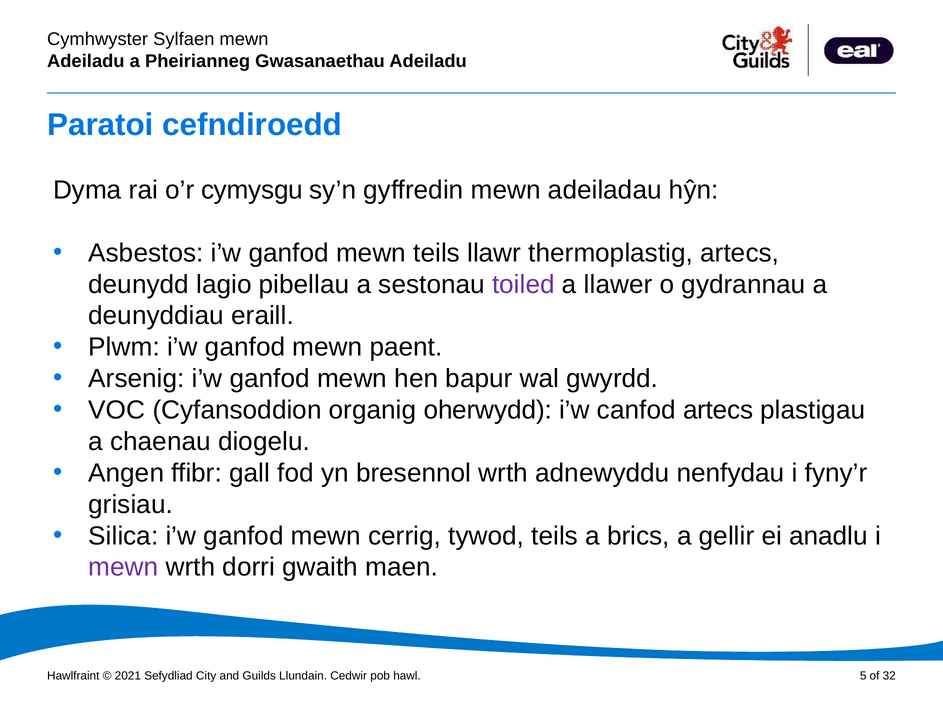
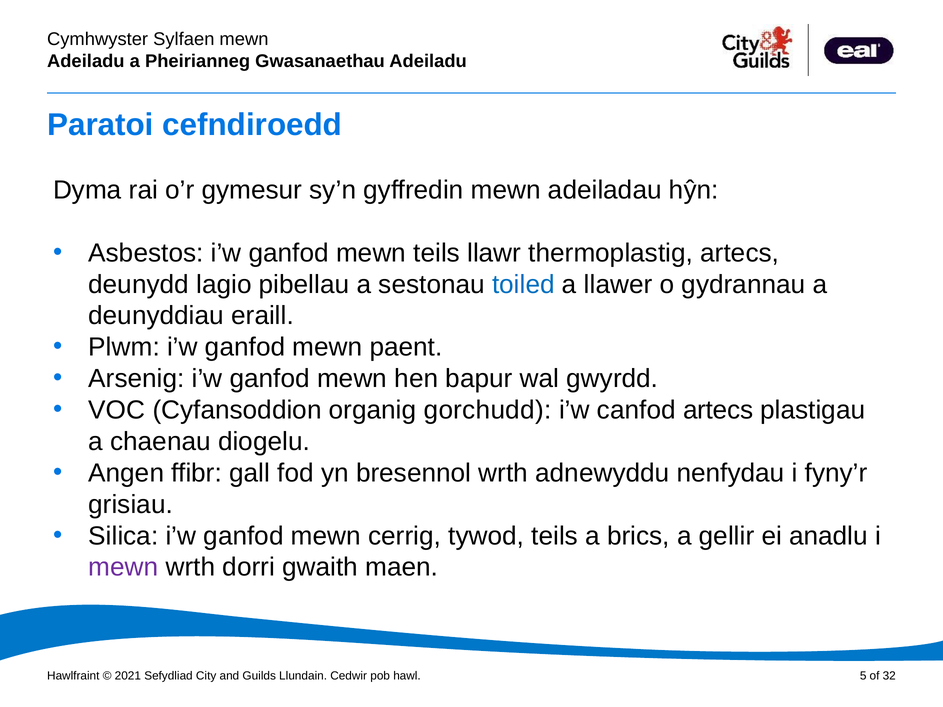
cymysgu: cymysgu -> gymesur (252, 190)
toiled colour: purple -> blue (523, 284)
oherwydd: oherwydd -> gorchudd (488, 410)
